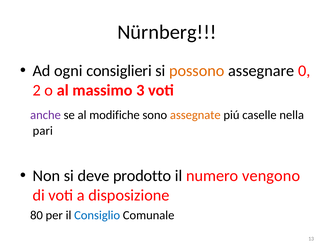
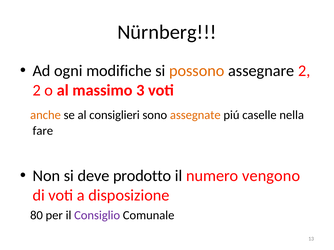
consiglieri: consiglieri -> modifiche (119, 71)
assegnare 0: 0 -> 2 (304, 71)
anche colour: purple -> orange (45, 115)
modifiche: modifiche -> consiglieri (115, 115)
pari: pari -> fare (43, 131)
Consiglio colour: blue -> purple (97, 216)
